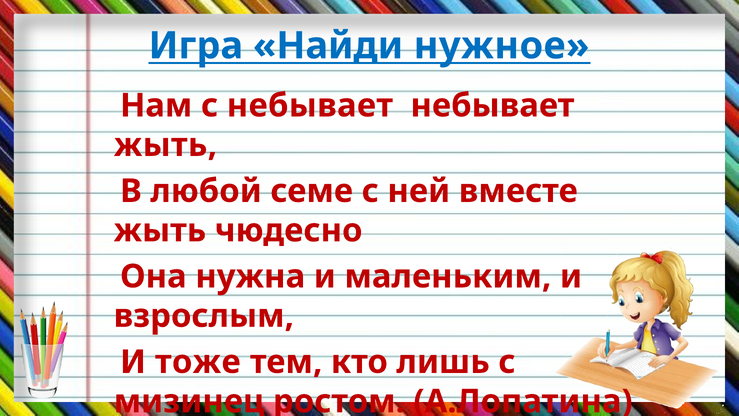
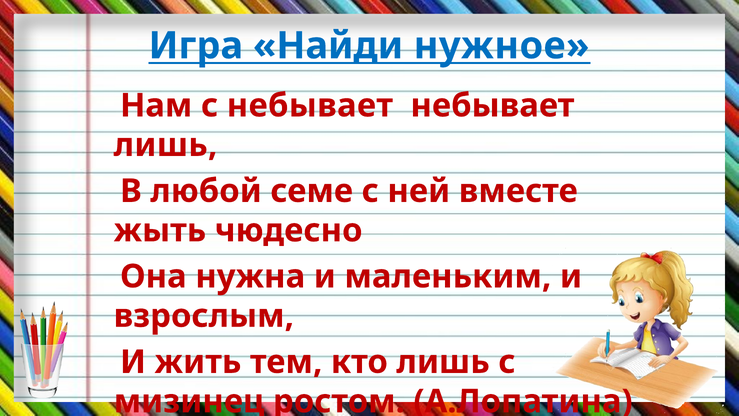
жыть: жыть -> лишь (165, 145)
тоже: тоже -> жить (198, 362)
